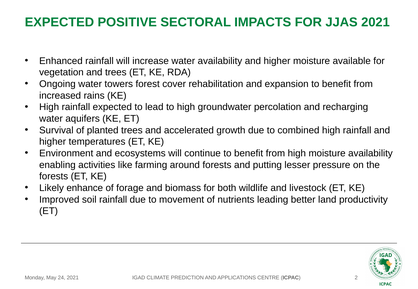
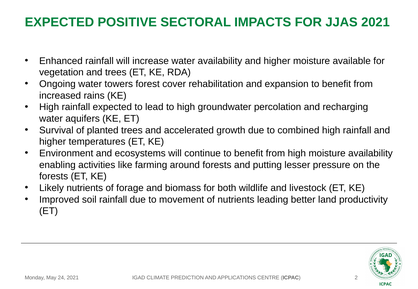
Likely enhance: enhance -> nutrients (85, 188)
